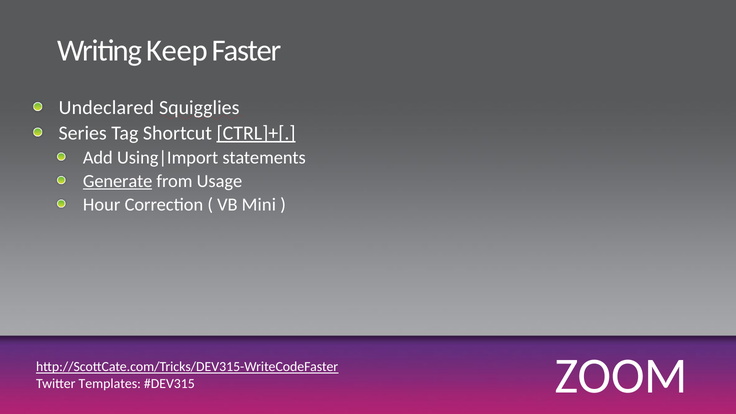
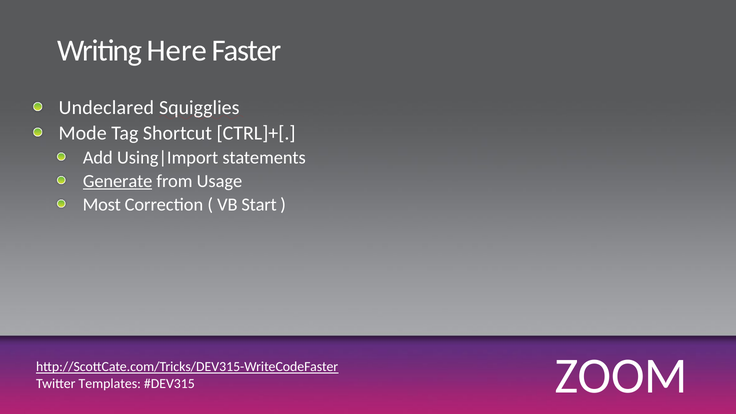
Keep: Keep -> Here (177, 51)
Series: Series -> Mode (83, 133)
CTRL]+[ underline: present -> none (256, 133)
Hour: Hour -> Most (102, 205)
Mini: Mini -> Start (259, 205)
